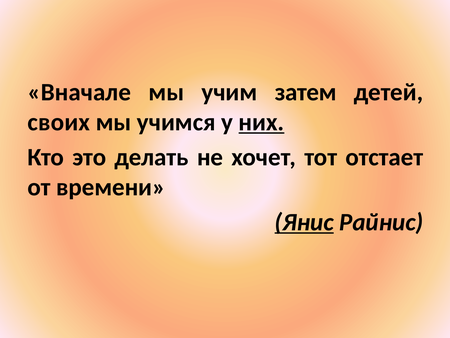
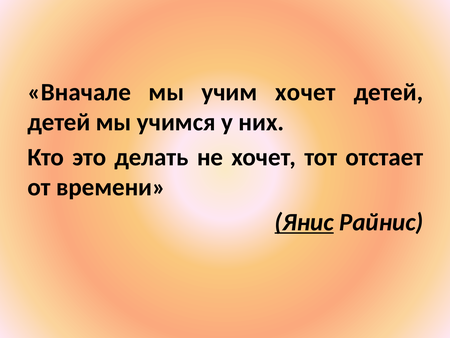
учим затем: затем -> хочет (305, 92)
своих: своих -> детей (59, 122)
них underline: present -> none (261, 122)
